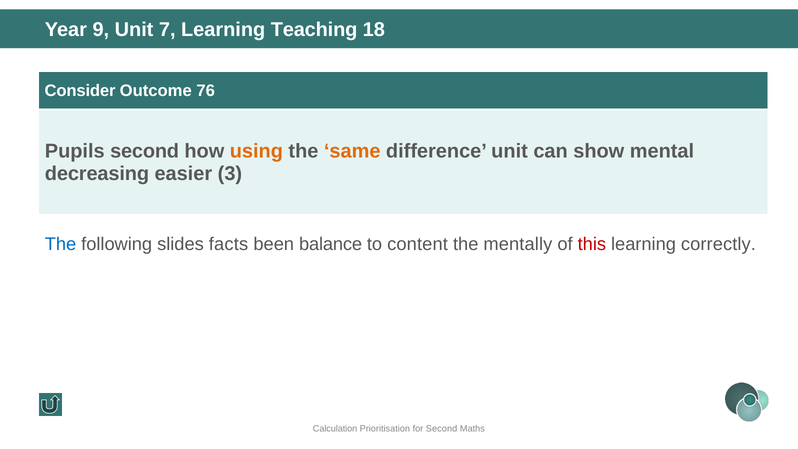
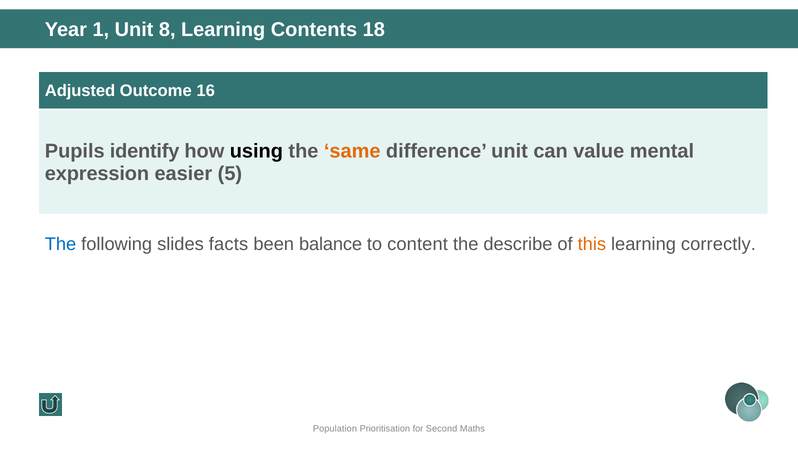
9: 9 -> 1 (101, 30)
7: 7 -> 8 (167, 30)
Teaching: Teaching -> Contents (314, 30)
Consider: Consider -> Adjusted (80, 91)
76: 76 -> 16 (206, 91)
Pupils second: second -> identify (145, 151)
using colour: orange -> black (256, 151)
show: show -> value (599, 151)
decreasing: decreasing -> expression (97, 173)
3: 3 -> 5 (230, 173)
mentally: mentally -> describe (518, 244)
this colour: red -> orange (592, 244)
Calculation: Calculation -> Population (335, 429)
